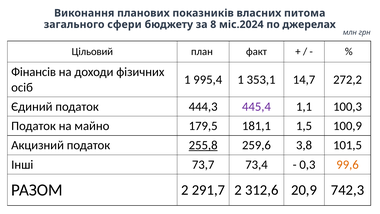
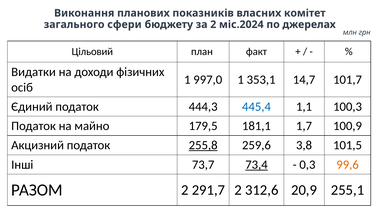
питома: питома -> комітет (305, 13)
за 8: 8 -> 2 (213, 24)
Фінансів: Фінансів -> Видатки (34, 72)
995,4: 995,4 -> 997,0 (208, 80)
272,2: 272,2 -> 101,7 (348, 80)
445,4 colour: purple -> blue (256, 107)
1,5: 1,5 -> 1,7 (304, 126)
73,4 underline: none -> present (256, 164)
742,3: 742,3 -> 255,1 (348, 190)
